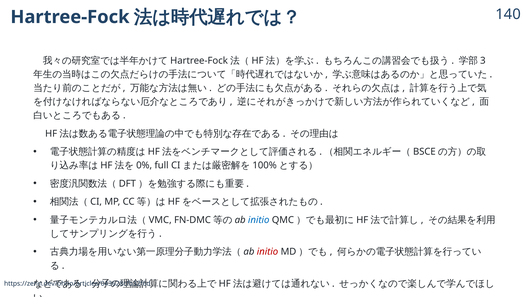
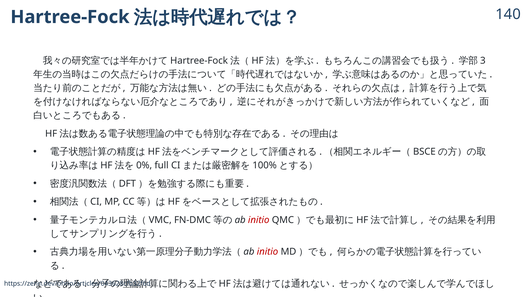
initio colour: blue -> red (259, 220)
